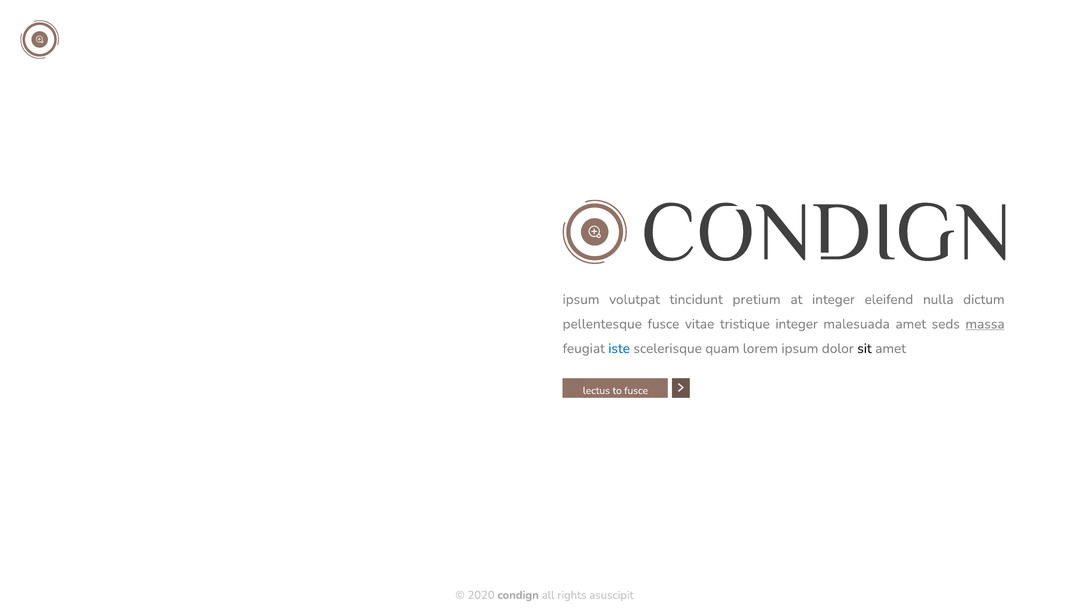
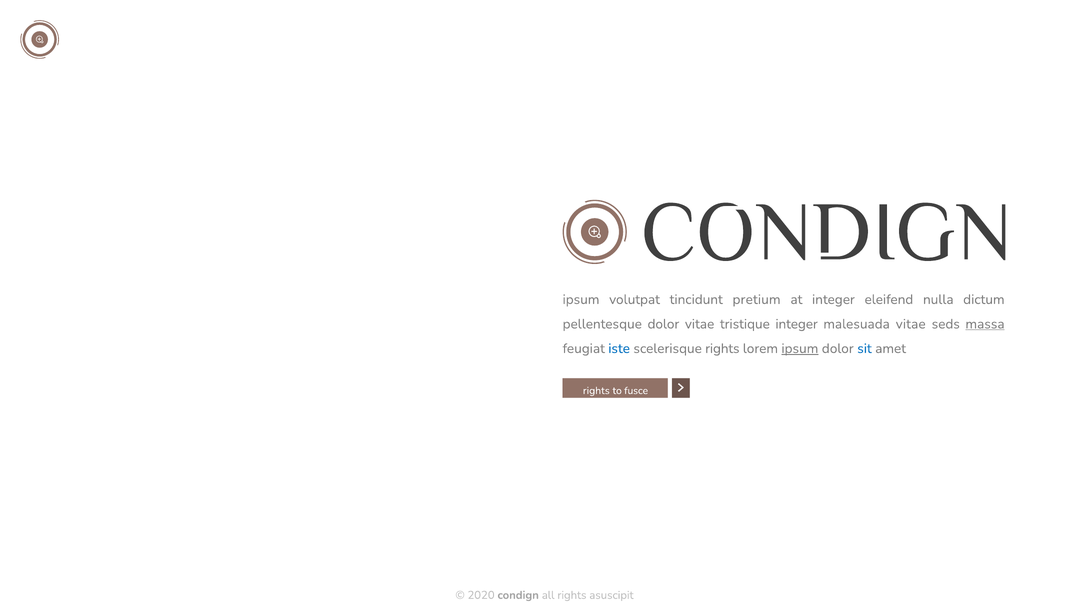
pellentesque fusce: fusce -> dolor (663, 324)
malesuada amet: amet -> vitae (911, 324)
scelerisque quam: quam -> rights (722, 348)
ipsum underline: none -> present (800, 348)
sit colour: black -> blue (864, 348)
lectus: lectus -> rights (596, 390)
